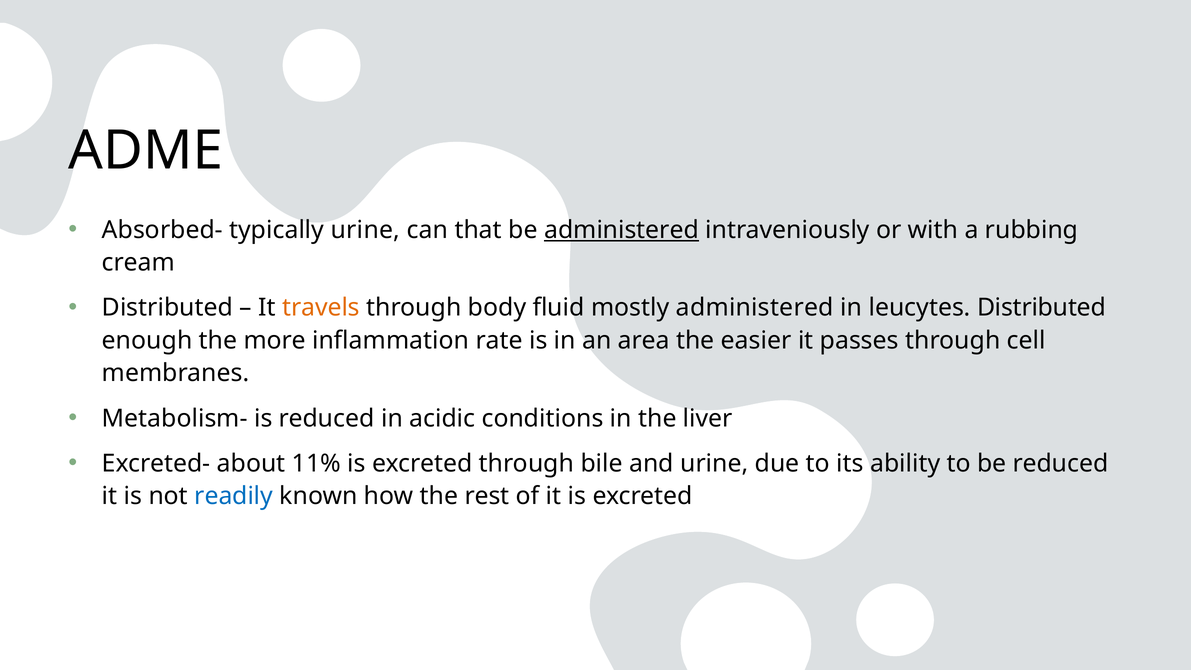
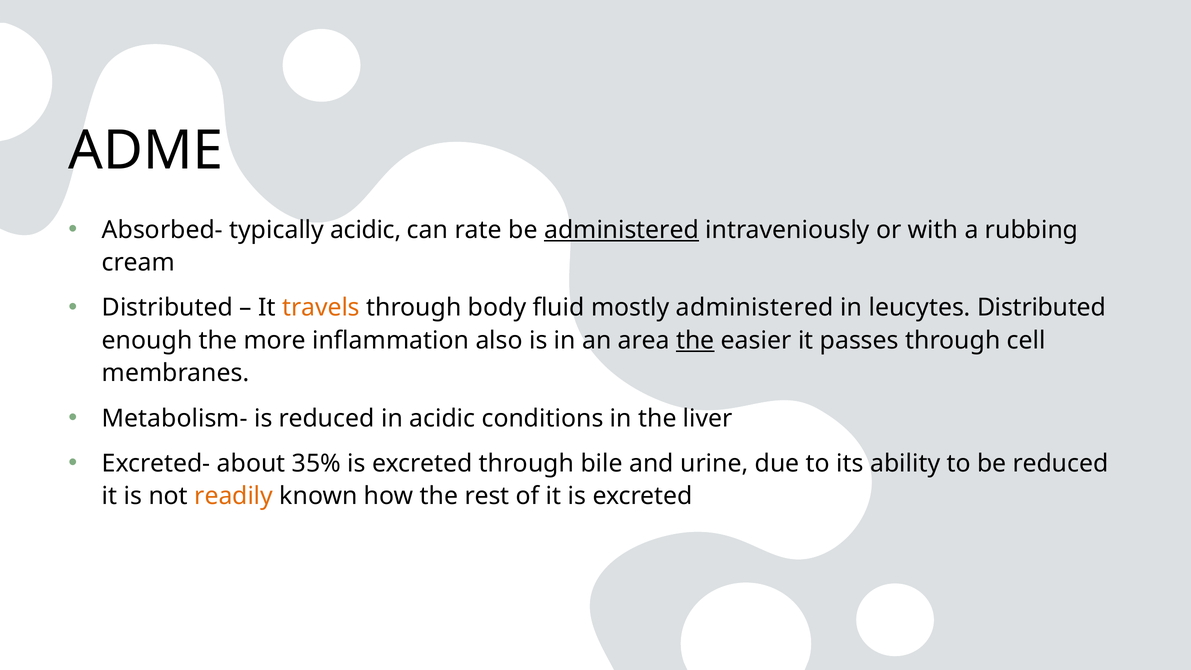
typically urine: urine -> acidic (366, 230)
that: that -> rate (478, 230)
rate: rate -> also (499, 340)
the underline: none -> present (695, 340)
11%: 11% -> 35% (316, 464)
readily colour: blue -> orange (234, 496)
